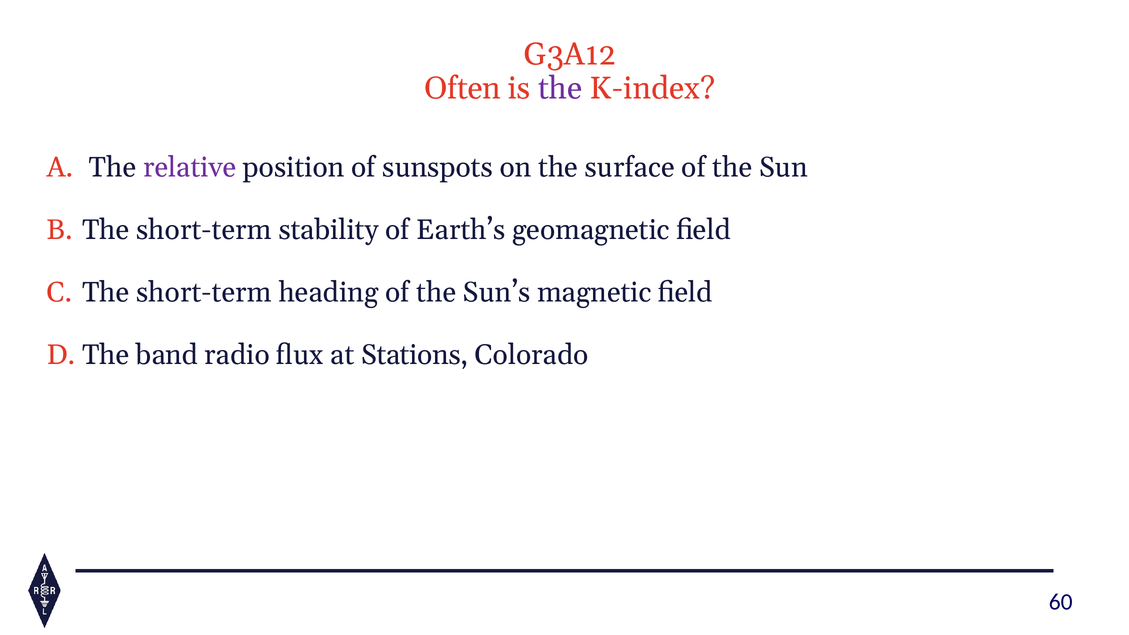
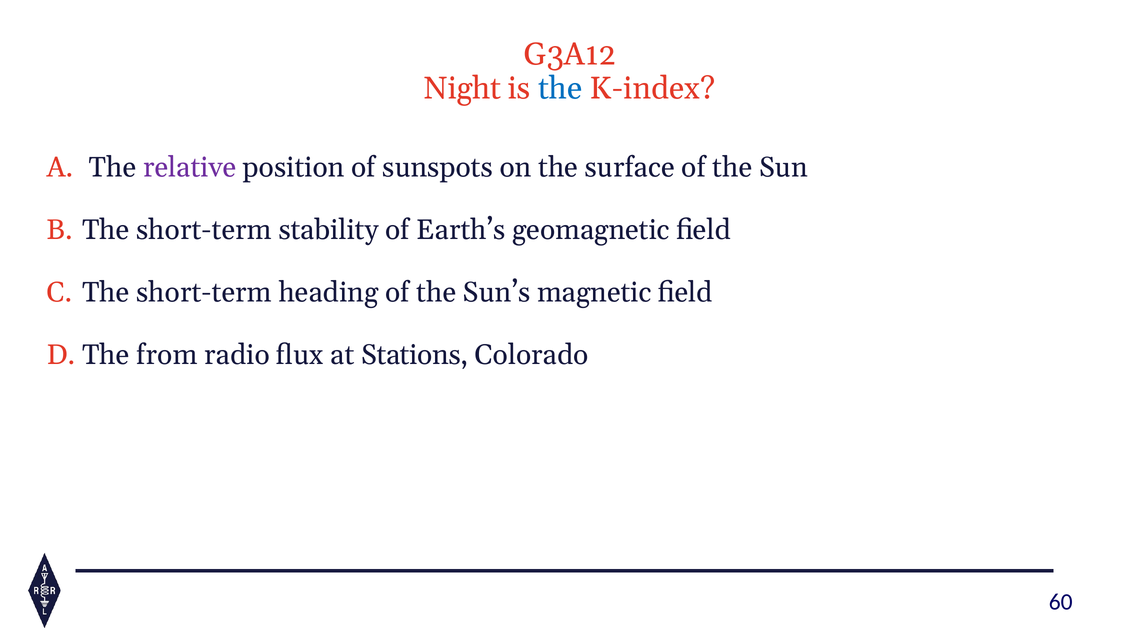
Often: Often -> Night (462, 88)
the colour: purple -> blue (560, 88)
band: band -> from (167, 355)
